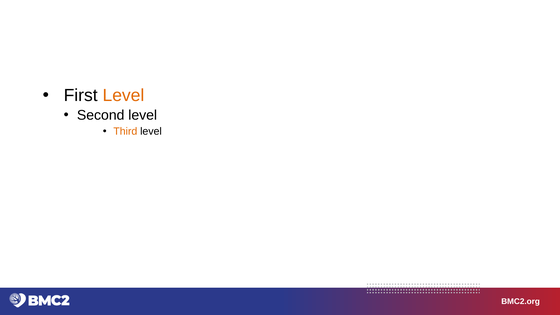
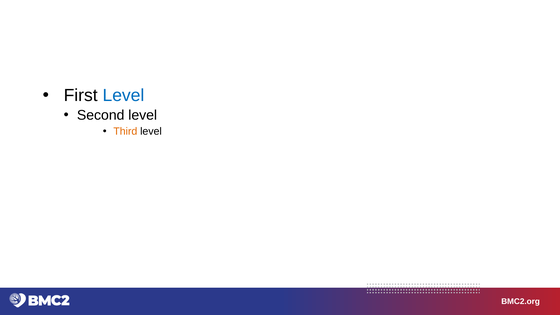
Level colour: orange -> blue (123, 95)
